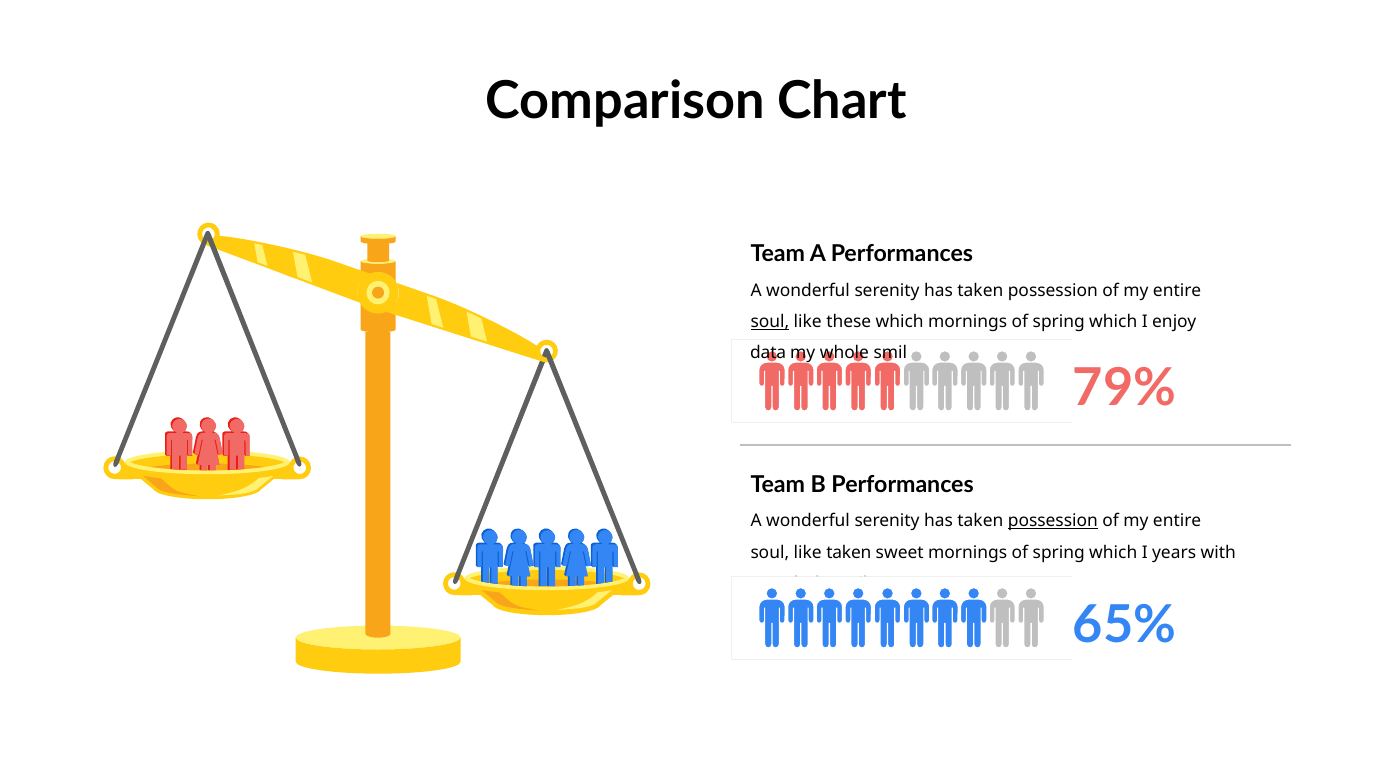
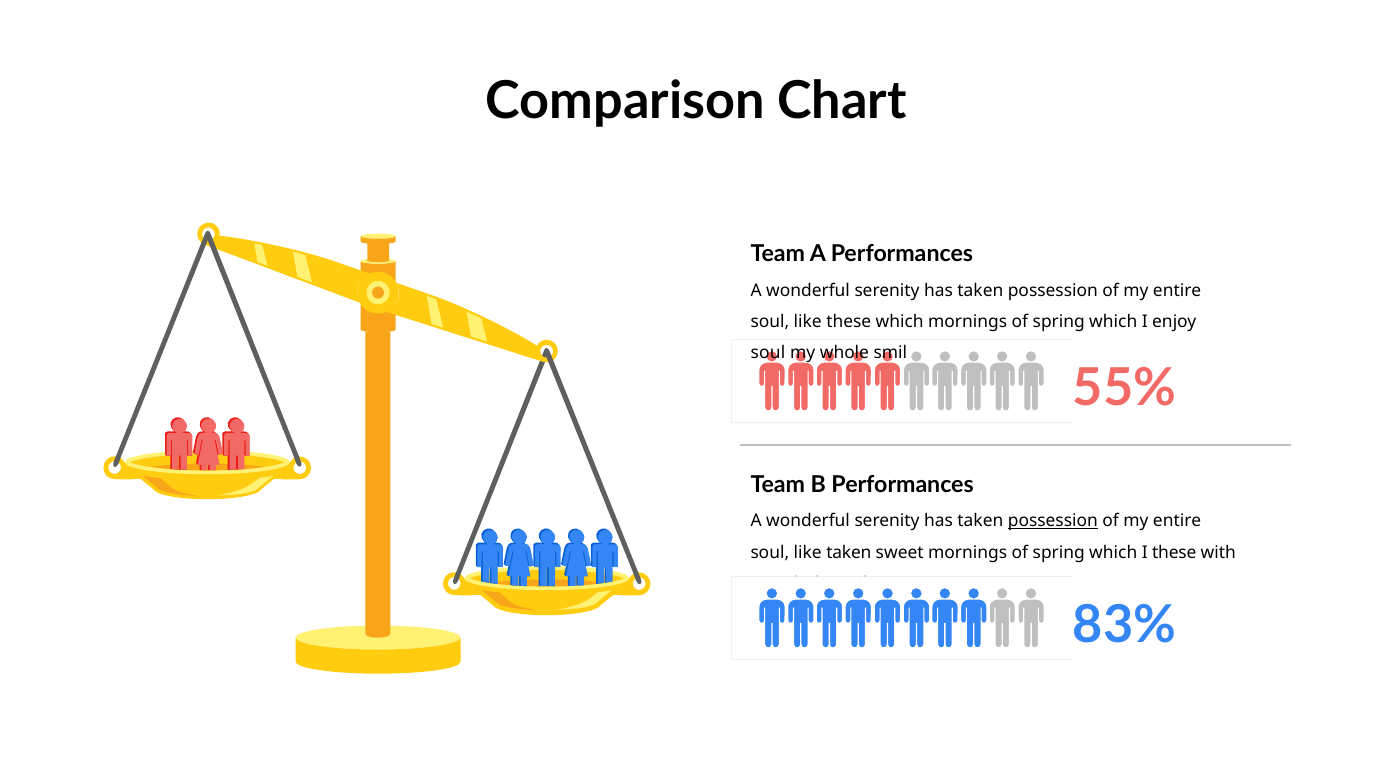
soul underline: present -> none (770, 322)
data: data -> soul (768, 353)
79%: 79% -> 55% (1125, 388)
I years: years -> these (1174, 552)
65%: 65% -> 83% (1125, 624)
